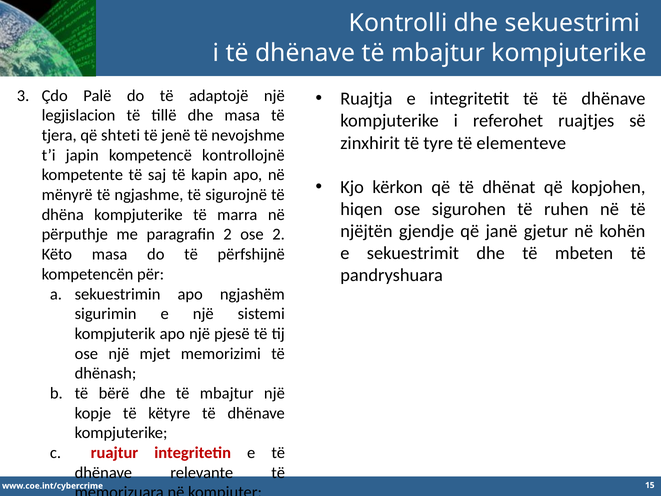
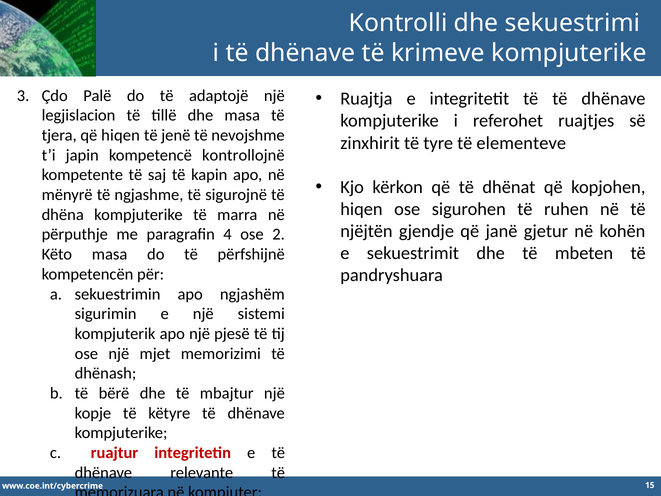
dhënave të mbajtur: mbajtur -> krimeve (438, 53)
që shteti: shteti -> hiqen (121, 135)
paragrafin 2: 2 -> 4 (228, 234)
